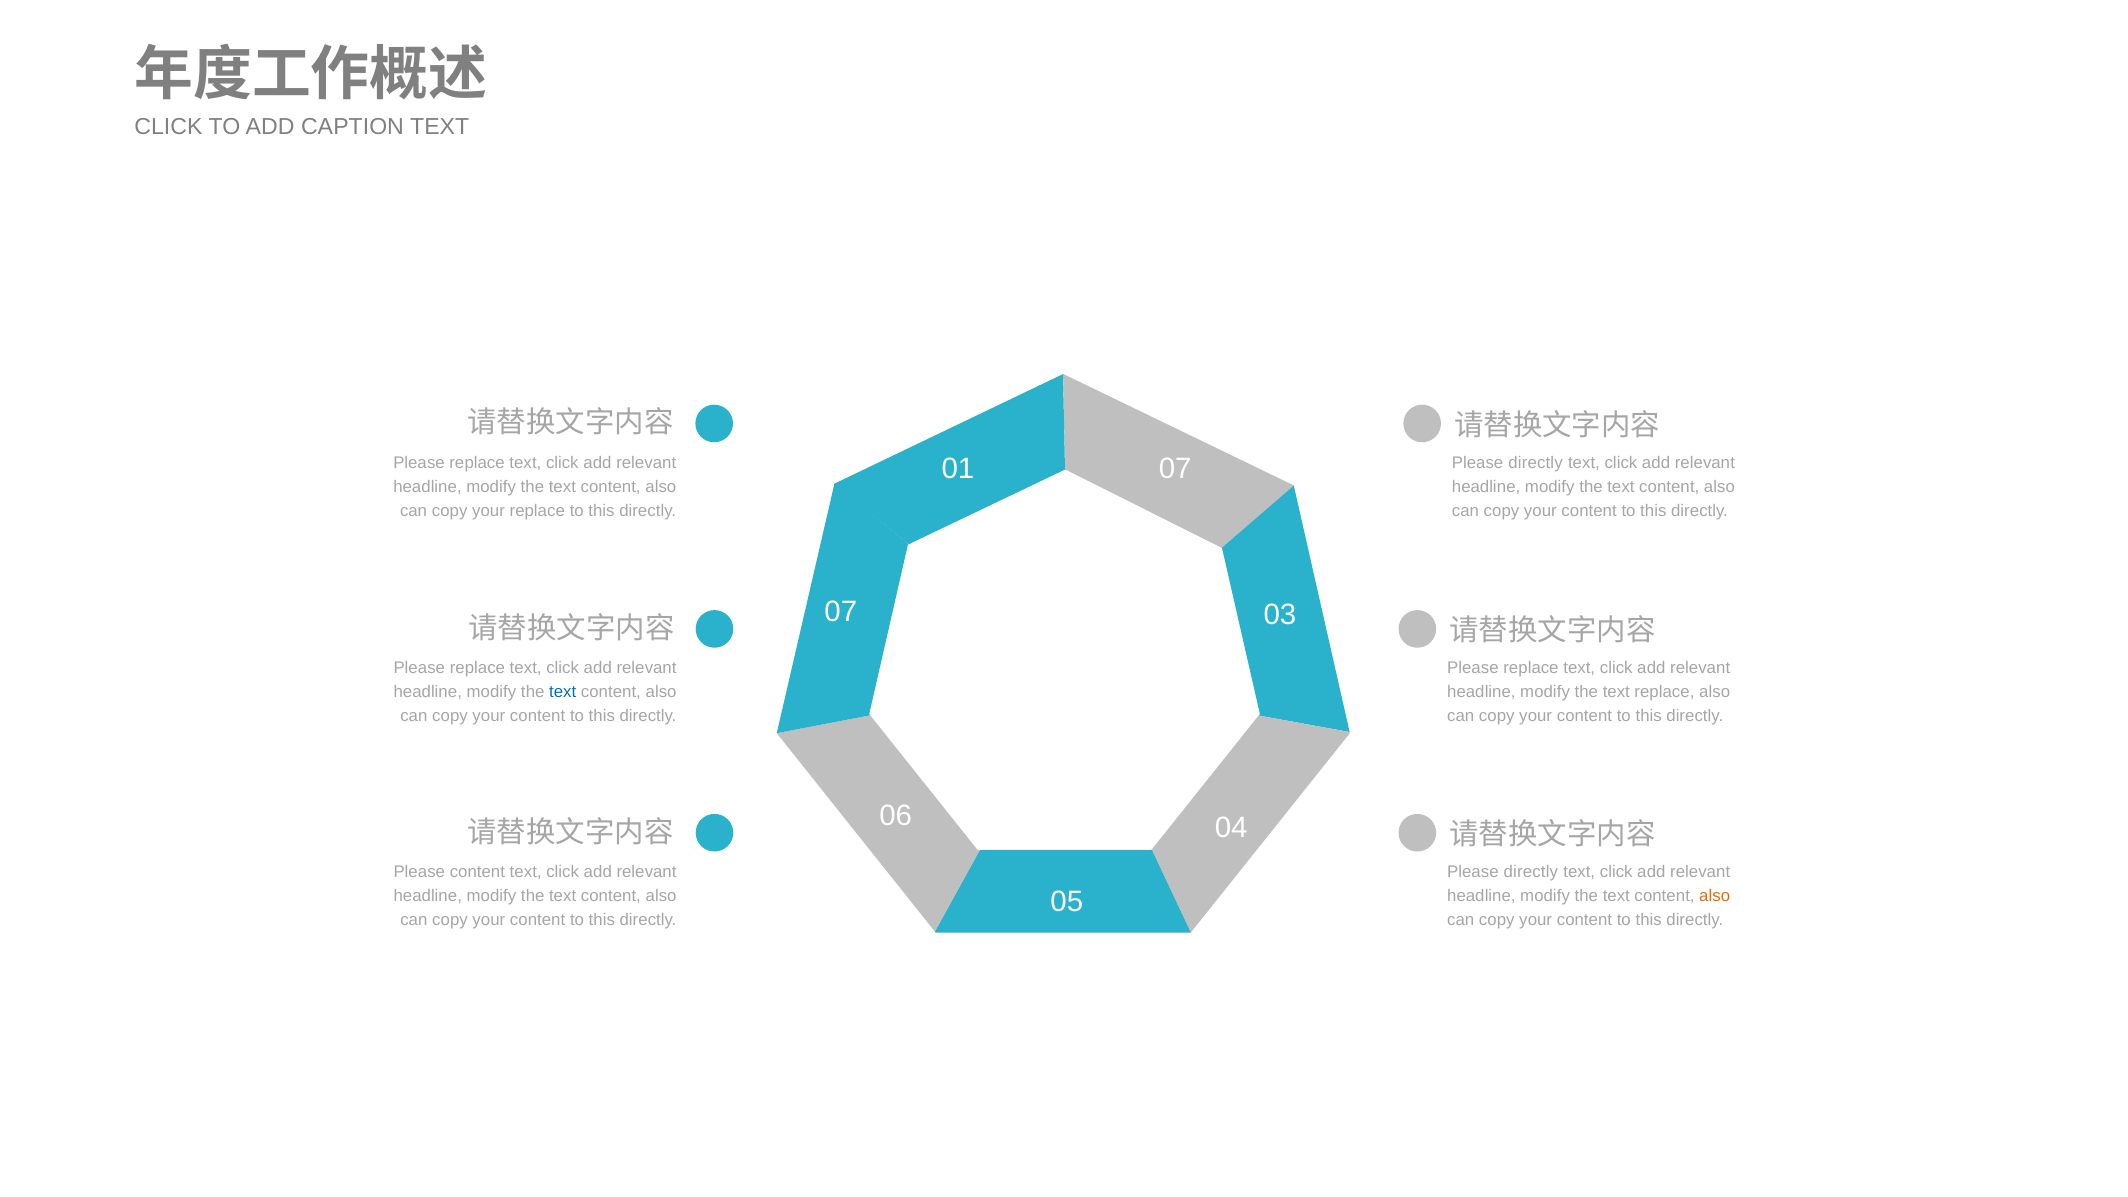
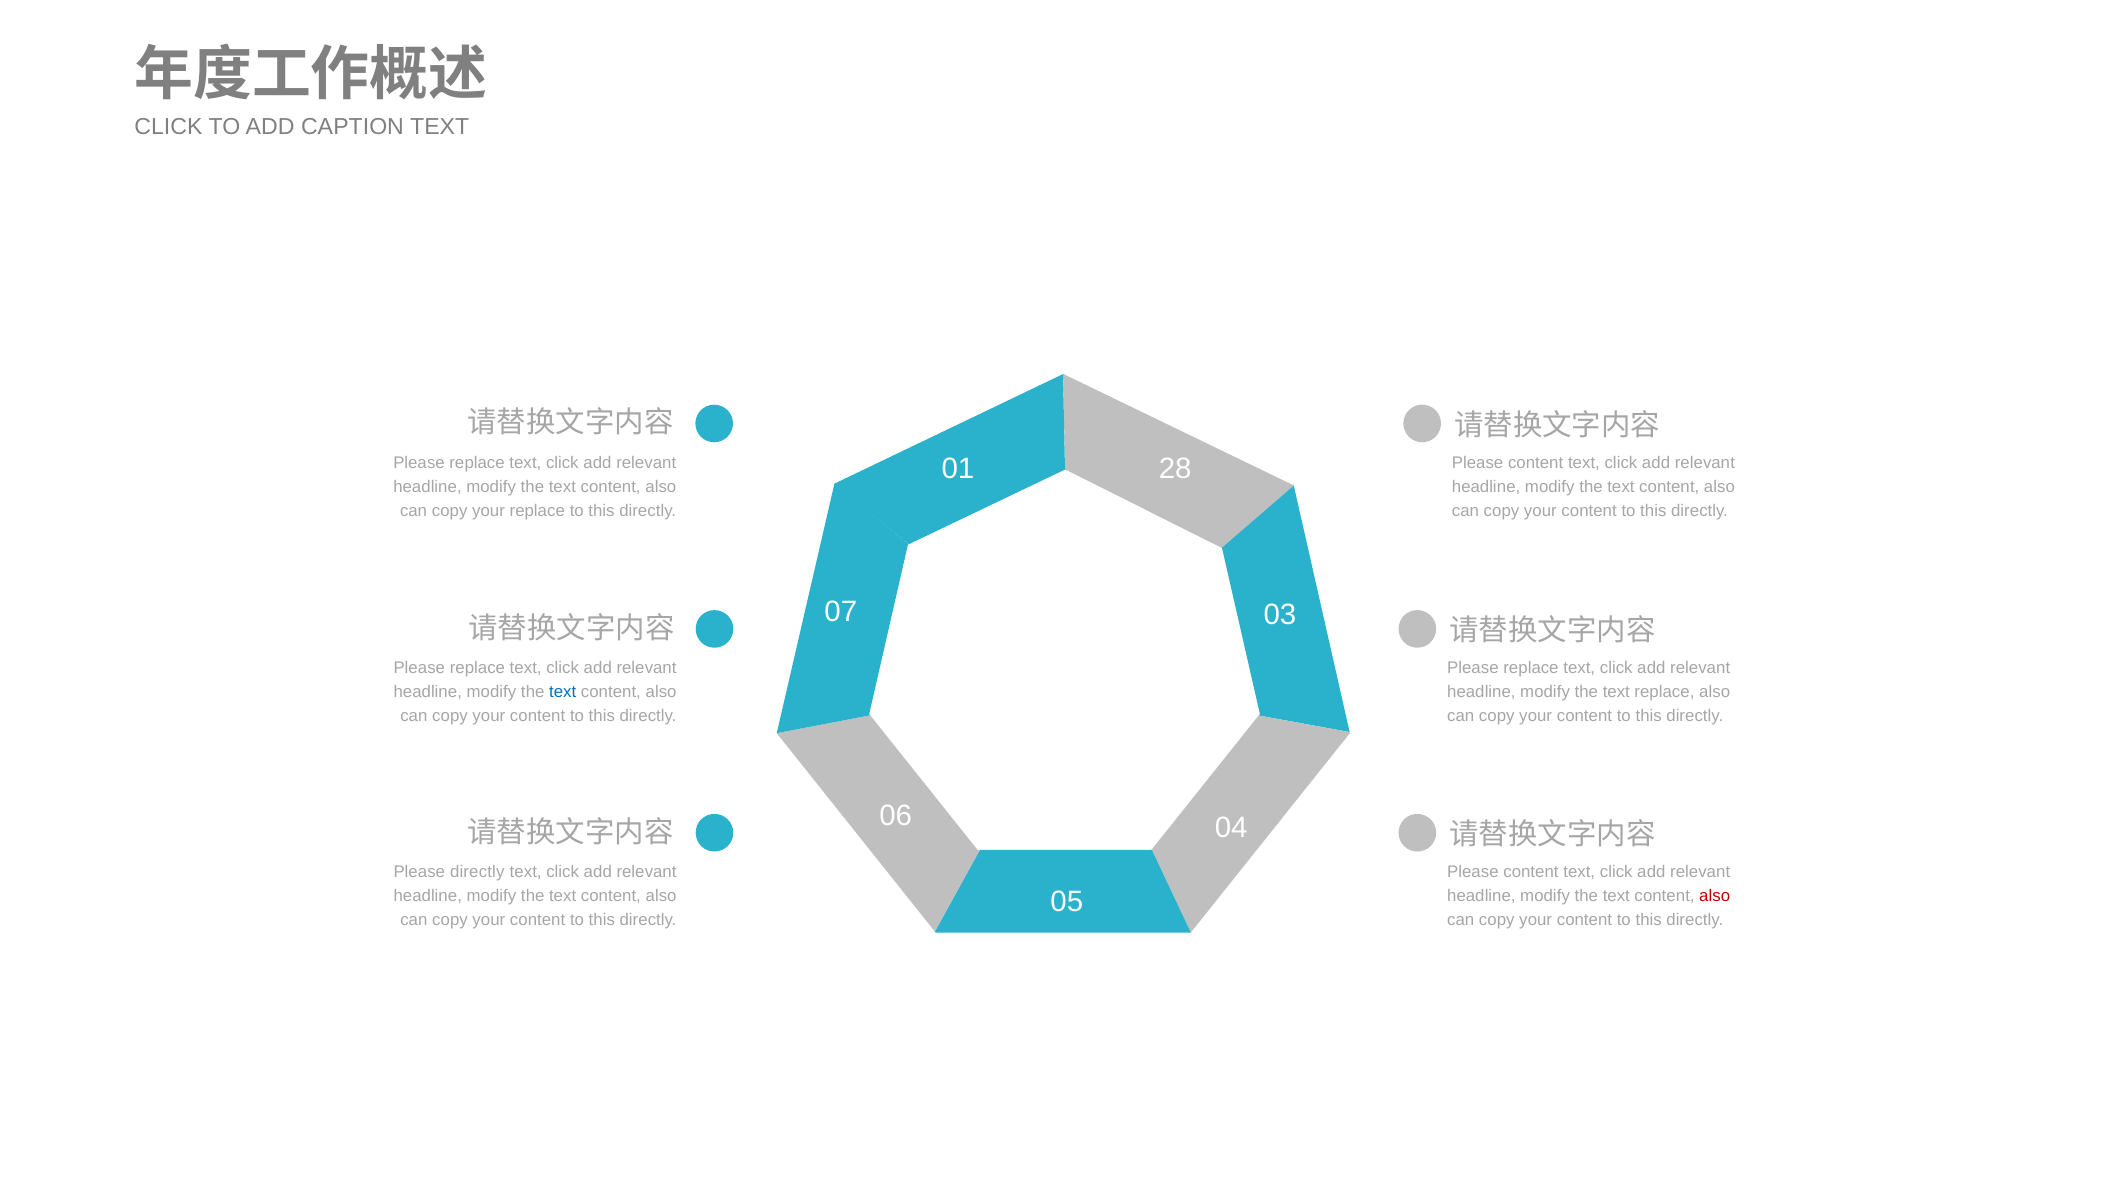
directly: directly -> content (1536, 462)
01 07: 07 -> 28 (1175, 469)
Please content: content -> directly (477, 872)
directly: directly -> content (1531, 872)
also colour: orange -> red (1715, 896)
